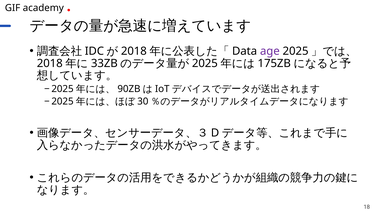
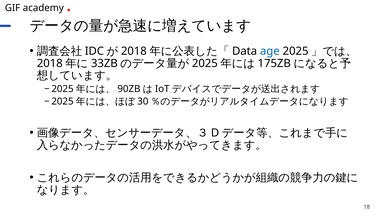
age colour: purple -> blue (270, 51)
